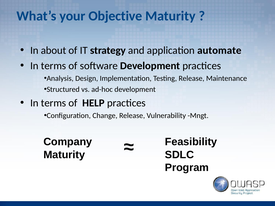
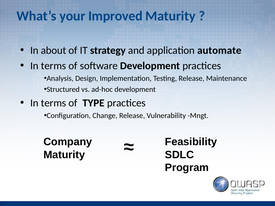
Objective: Objective -> Improved (115, 16)
HELP: HELP -> TYPE (93, 103)
